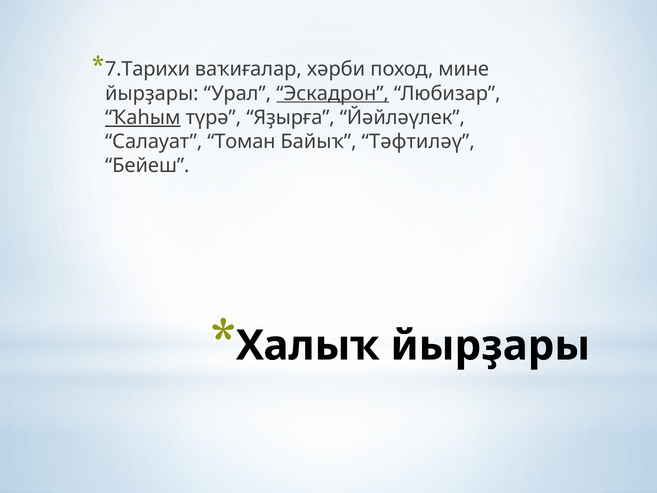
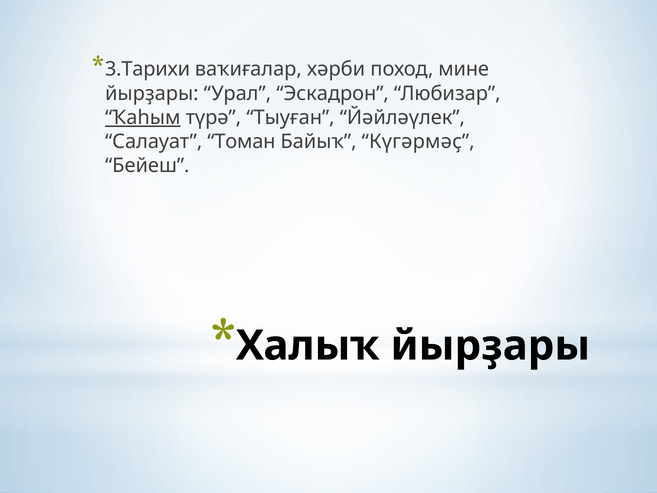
7.Тарихи: 7.Тарихи -> 3.Тарихи (148, 69)
Эскадрон underline: present -> none (333, 93)
Яҙырға: Яҙырға -> Тыуған (291, 117)
Тәфтиләү: Тәфтиләү -> Күгәрмәҫ (418, 142)
